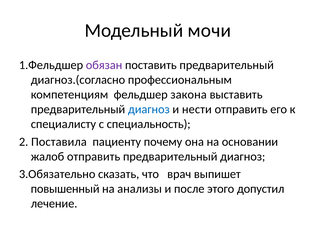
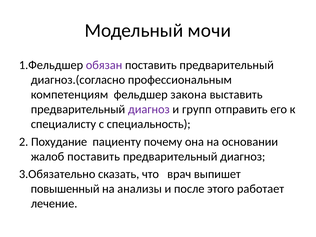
диагноз colour: blue -> purple (149, 109)
нести: нести -> групп (197, 109)
Поставила: Поставила -> Похудание (59, 142)
жалоб отправить: отправить -> поставить (94, 156)
допустил: допустил -> работает (261, 189)
